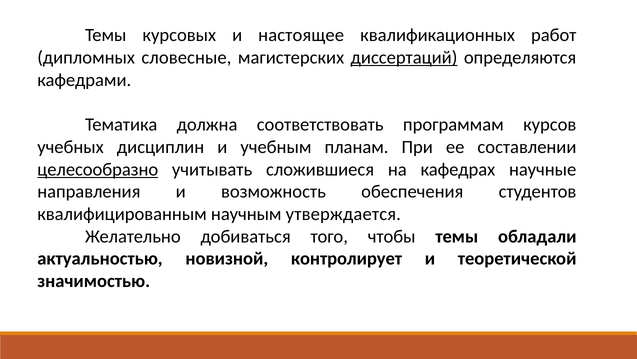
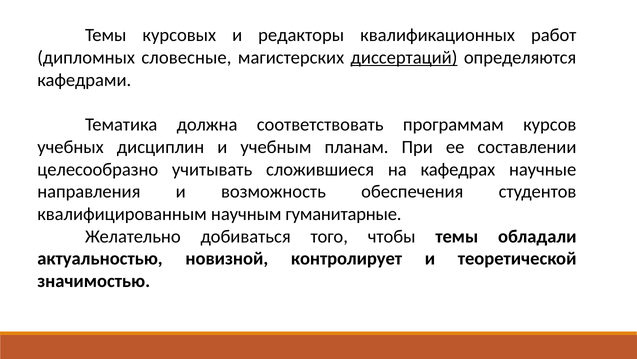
настоящее: настоящее -> редакторы (301, 35)
целесообразно underline: present -> none (98, 169)
утверждается: утверждается -> гуманитарные (343, 214)
